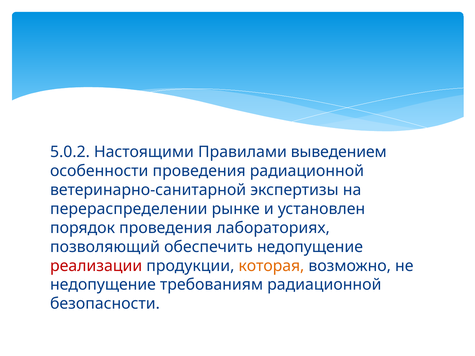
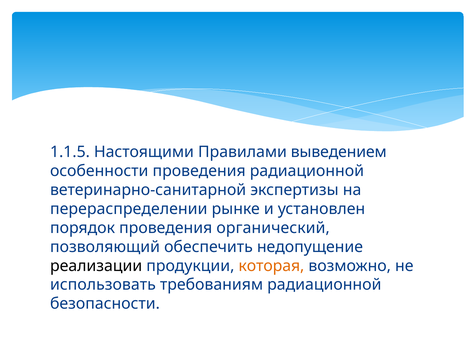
5.0.2: 5.0.2 -> 1.1.5 (70, 152)
лабораториях: лабораториях -> органический (273, 228)
реализации colour: red -> black (96, 266)
недопущение: недопущение -> использовать (103, 285)
